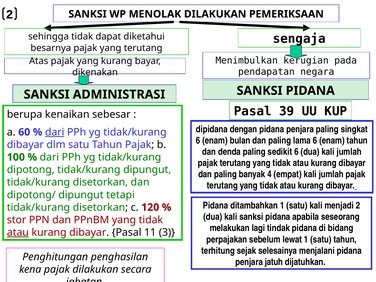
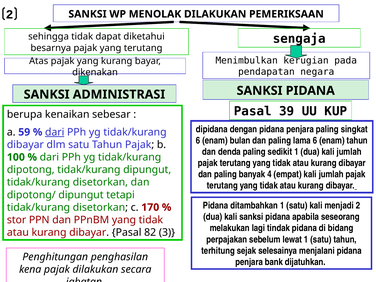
60: 60 -> 59 (24, 132)
sedikit 6: 6 -> 1 (296, 152)
120: 120 -> 170 (150, 207)
atau underline: present -> none (18, 232)
11: 11 -> 82 (150, 232)
jatuh: jatuh -> bank (274, 262)
